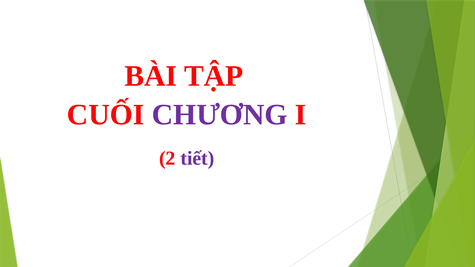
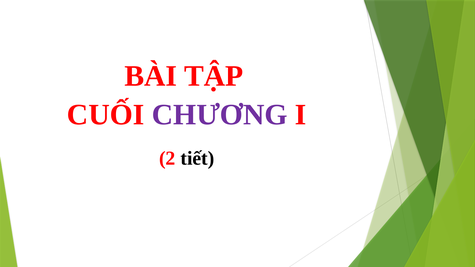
tiết colour: purple -> black (197, 158)
